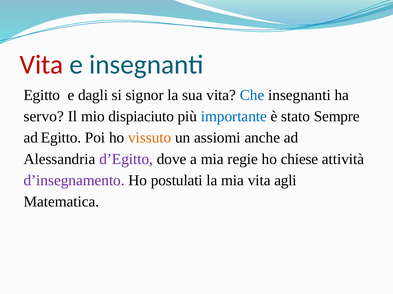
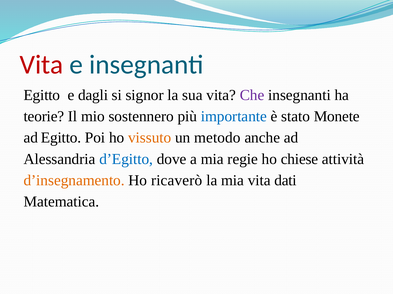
Che colour: blue -> purple (252, 95)
servo: servo -> teorie (44, 117)
dispiaciuto: dispiaciuto -> sostennero (141, 117)
Sempre: Sempre -> Monete (337, 117)
assiomi: assiomi -> metodo (217, 138)
d’Egitto colour: purple -> blue (126, 159)
d’insegnamento colour: purple -> orange (74, 181)
postulati: postulati -> ricaverò (177, 181)
agli: agli -> dati (286, 181)
